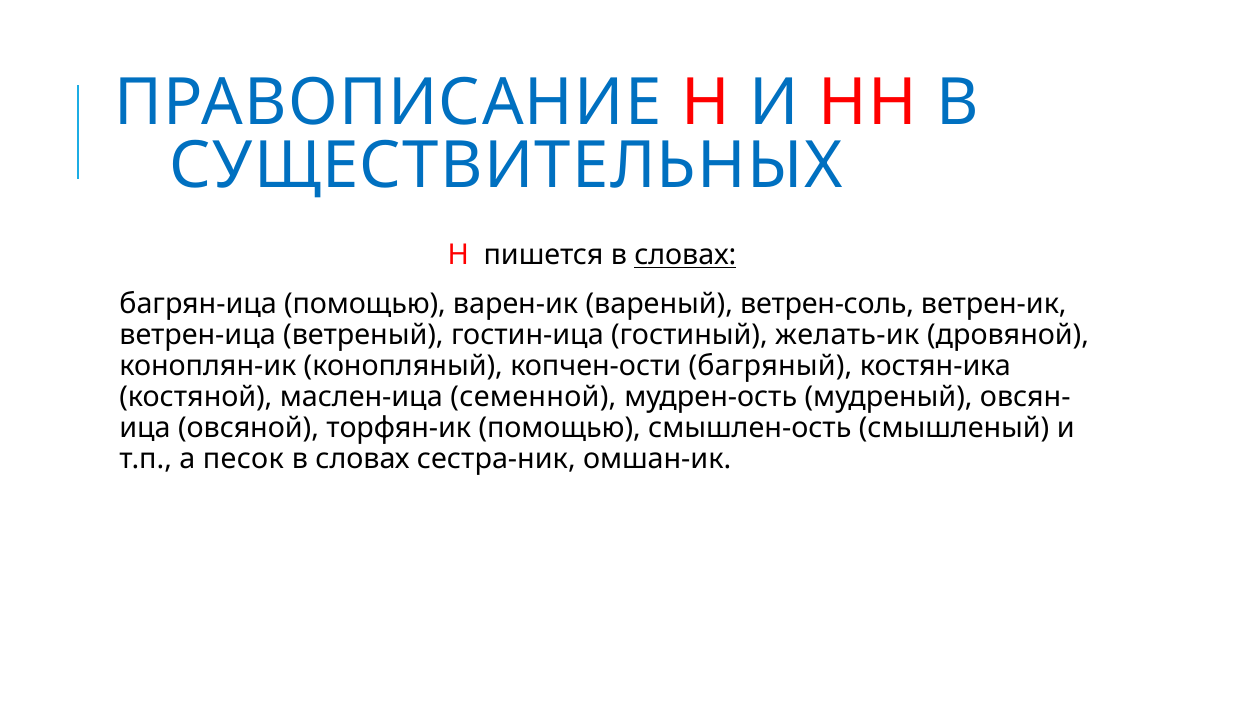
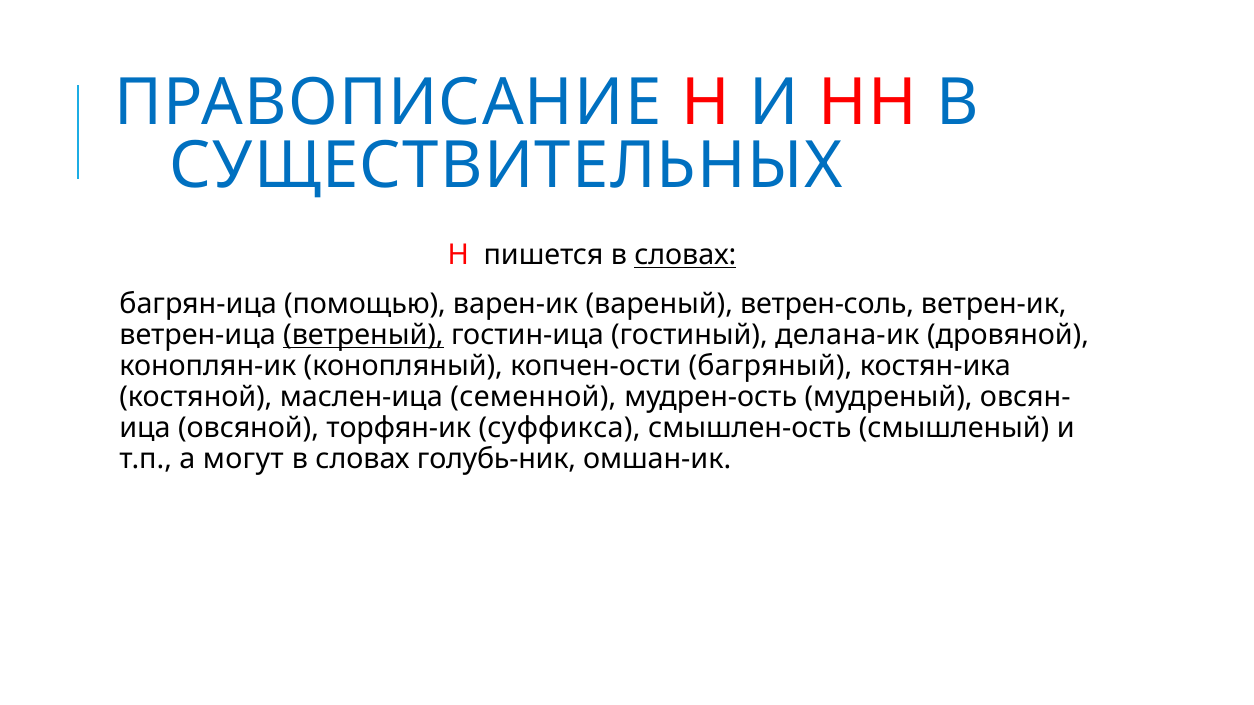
ветреный underline: none -> present (363, 335)
желать-ик: желать-ик -> делана-ик (847, 335)
торфян-ик помощью: помощью -> суффикса (560, 428)
песок: песок -> могут (243, 459)
сестра-ник: сестра-ник -> голубь-ник (496, 459)
